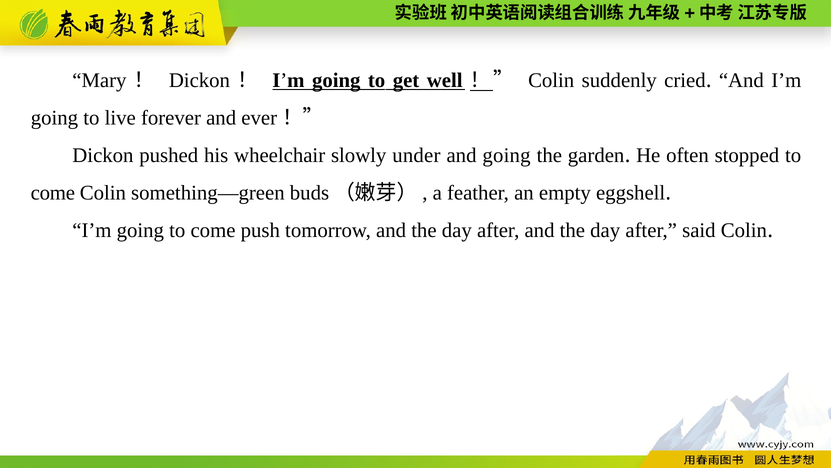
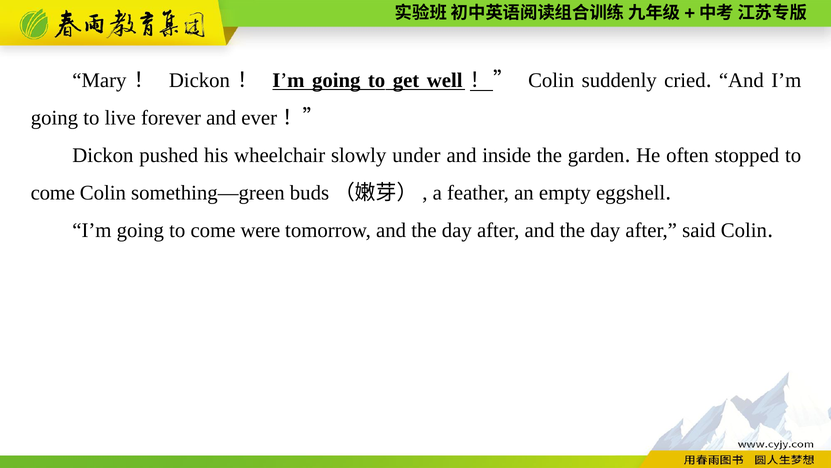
and going: going -> inside (507, 155)
push: push -> were (260, 230)
